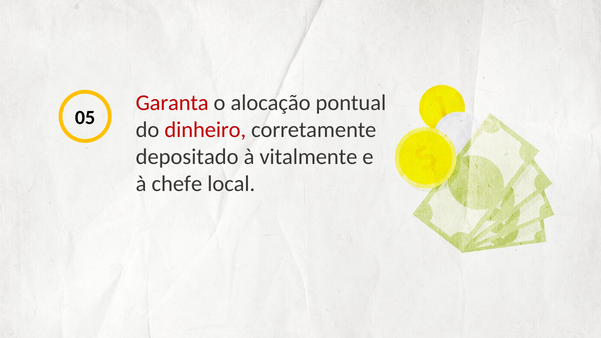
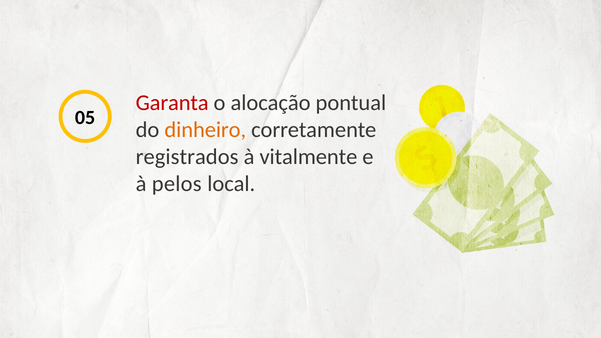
dinheiro colour: red -> orange (205, 130)
depositado: depositado -> registrados (187, 157)
chefe: chefe -> pelos (177, 184)
